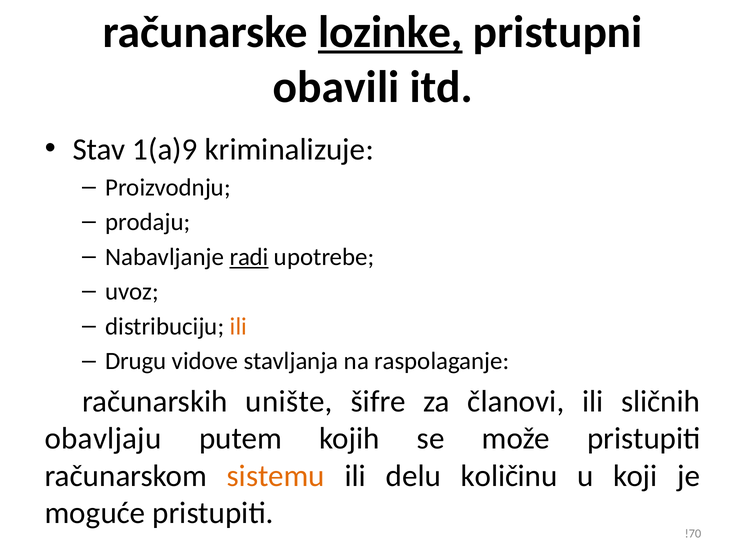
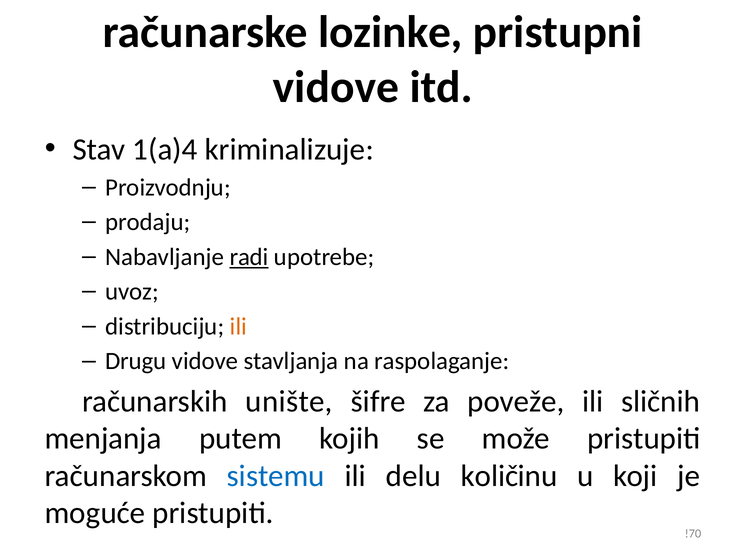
lozinke underline: present -> none (390, 32)
obavili: obavili -> vidove (336, 87)
1(a)9: 1(a)9 -> 1(a)4 (165, 149)
članovi: članovi -> poveže (516, 402)
obavljaju: obavljaju -> menjanja (103, 439)
sistemu colour: orange -> blue (276, 476)
